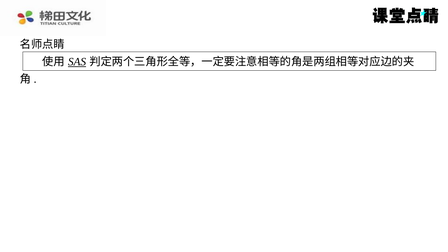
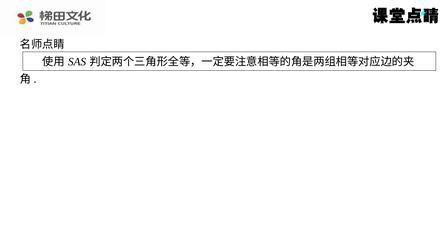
SAS underline: present -> none (77, 62)
